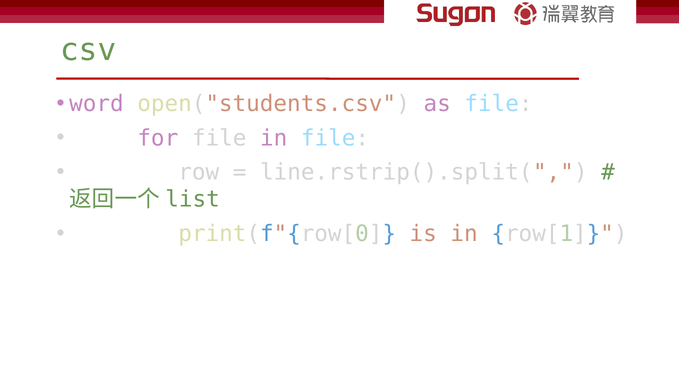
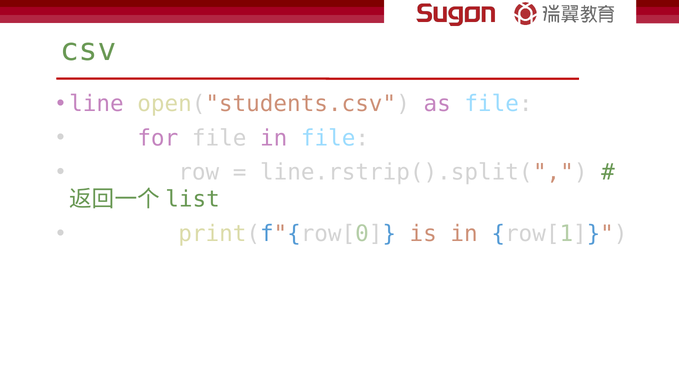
word: word -> line (96, 104)
